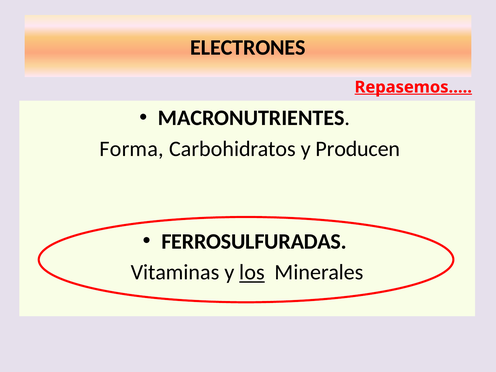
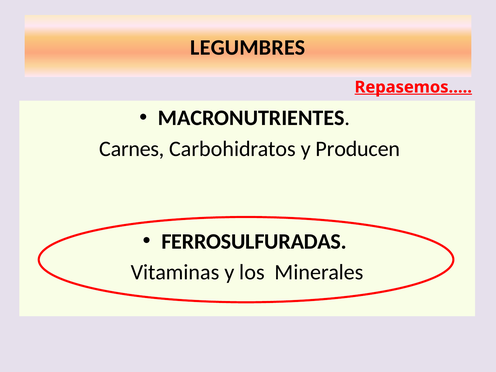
ELECTRONES: ELECTRONES -> LEGUMBRES (248, 47)
Forma: Forma -> Carnes (132, 149)
los underline: present -> none (252, 272)
